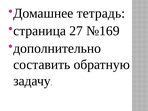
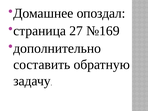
тетрадь: тетрадь -> опоздал (101, 13)
